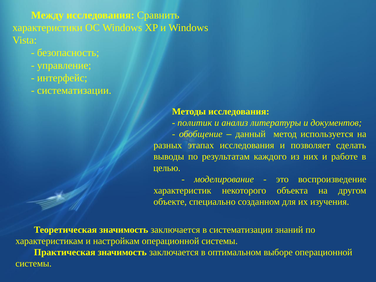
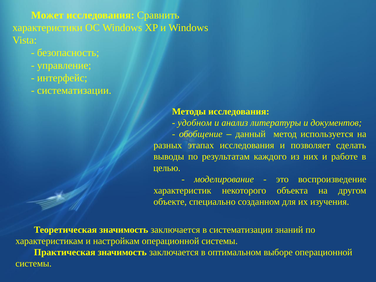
Между: Между -> Может (47, 15)
политик: политик -> удобном (195, 123)
